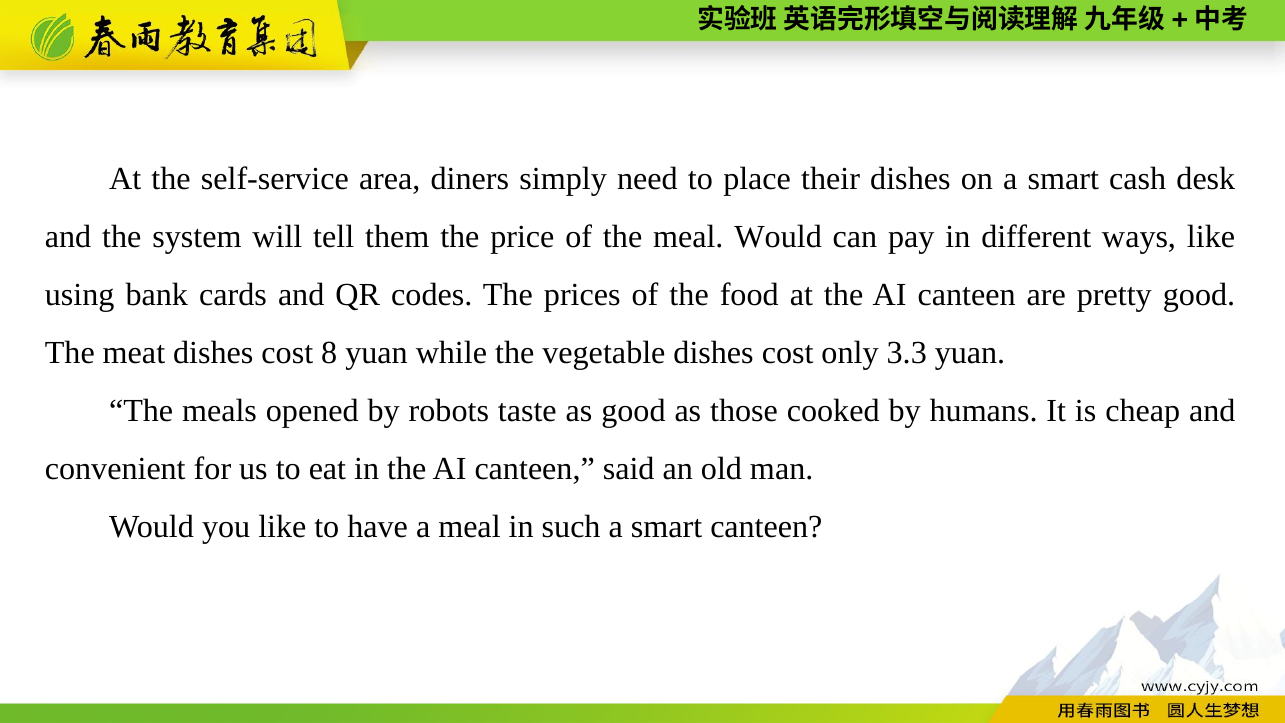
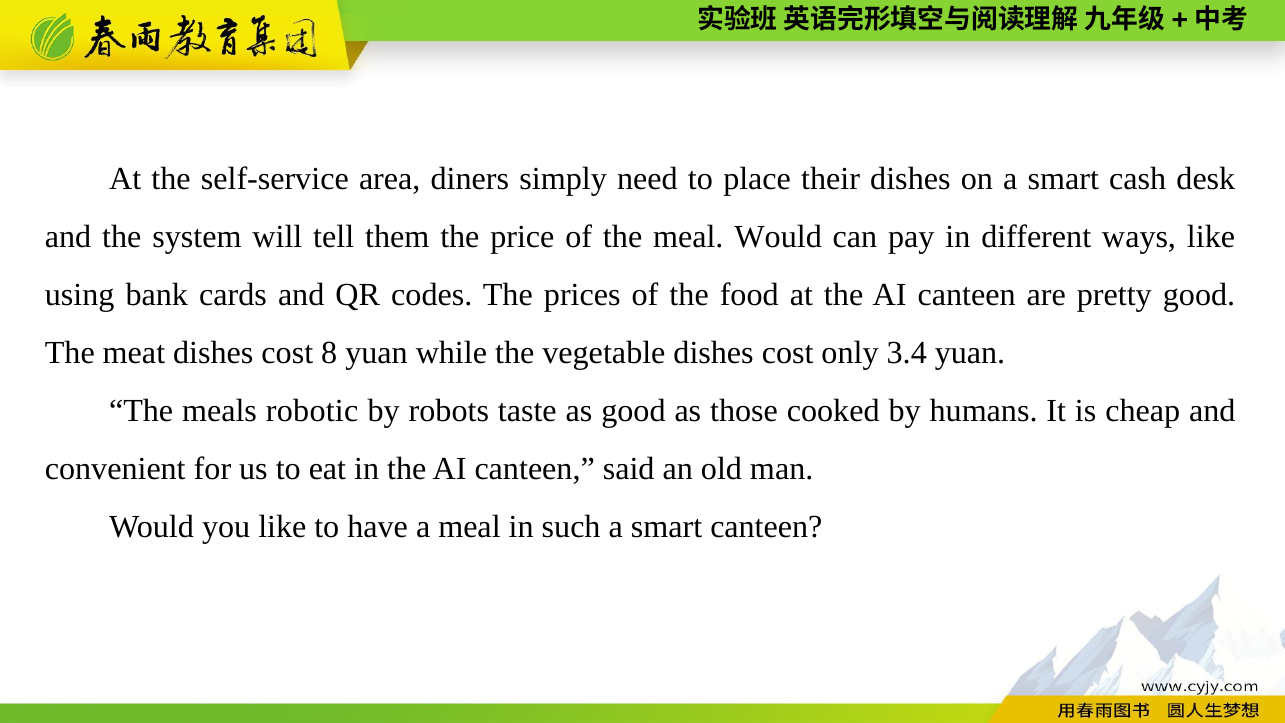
3.3: 3.3 -> 3.4 (907, 353)
opened: opened -> robotic (312, 411)
